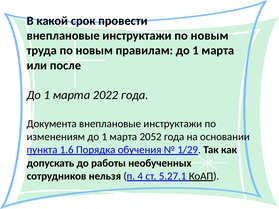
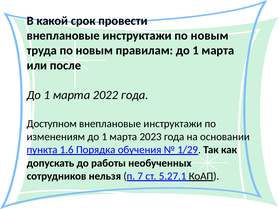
Документа: Документа -> Доступном (52, 124)
2052: 2052 -> 2023 (151, 137)
4: 4 -> 7 (140, 176)
